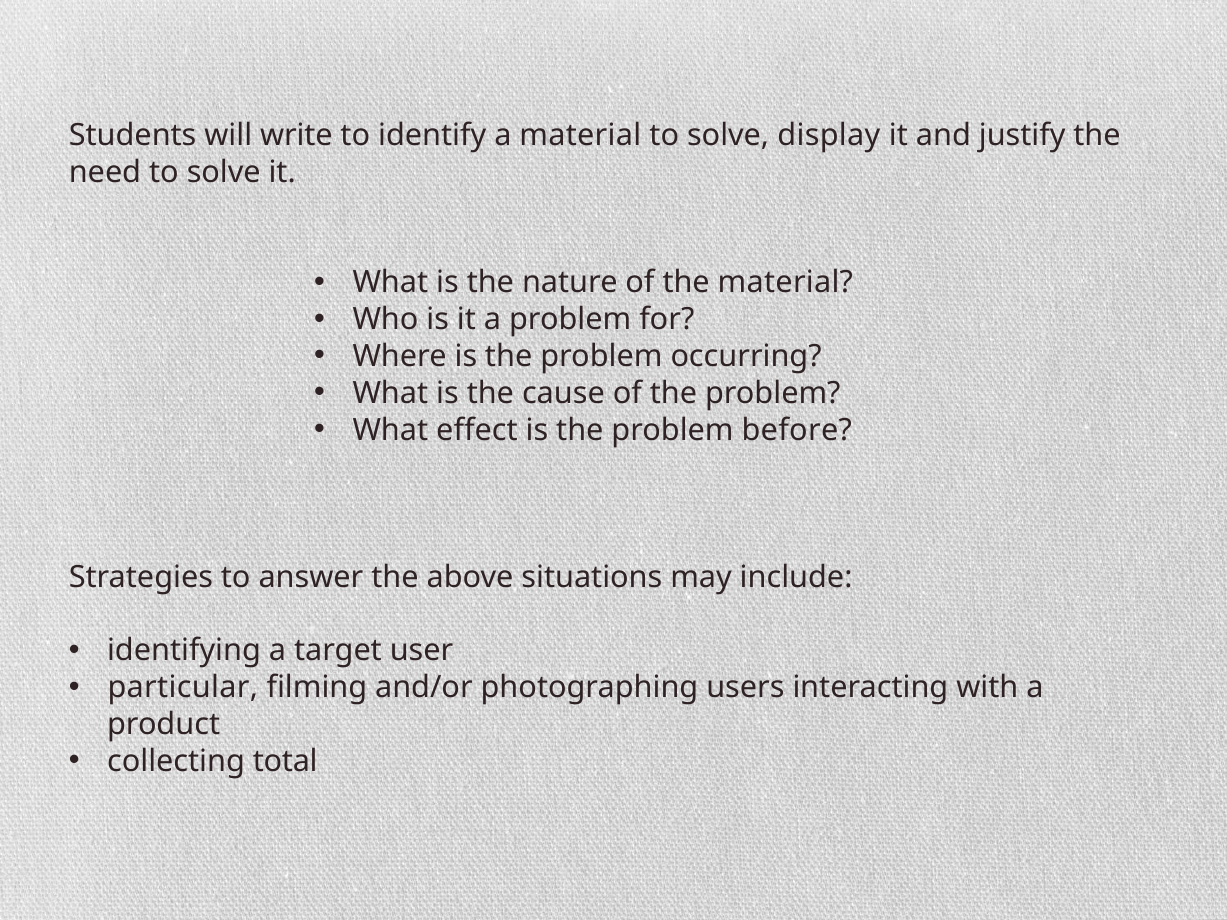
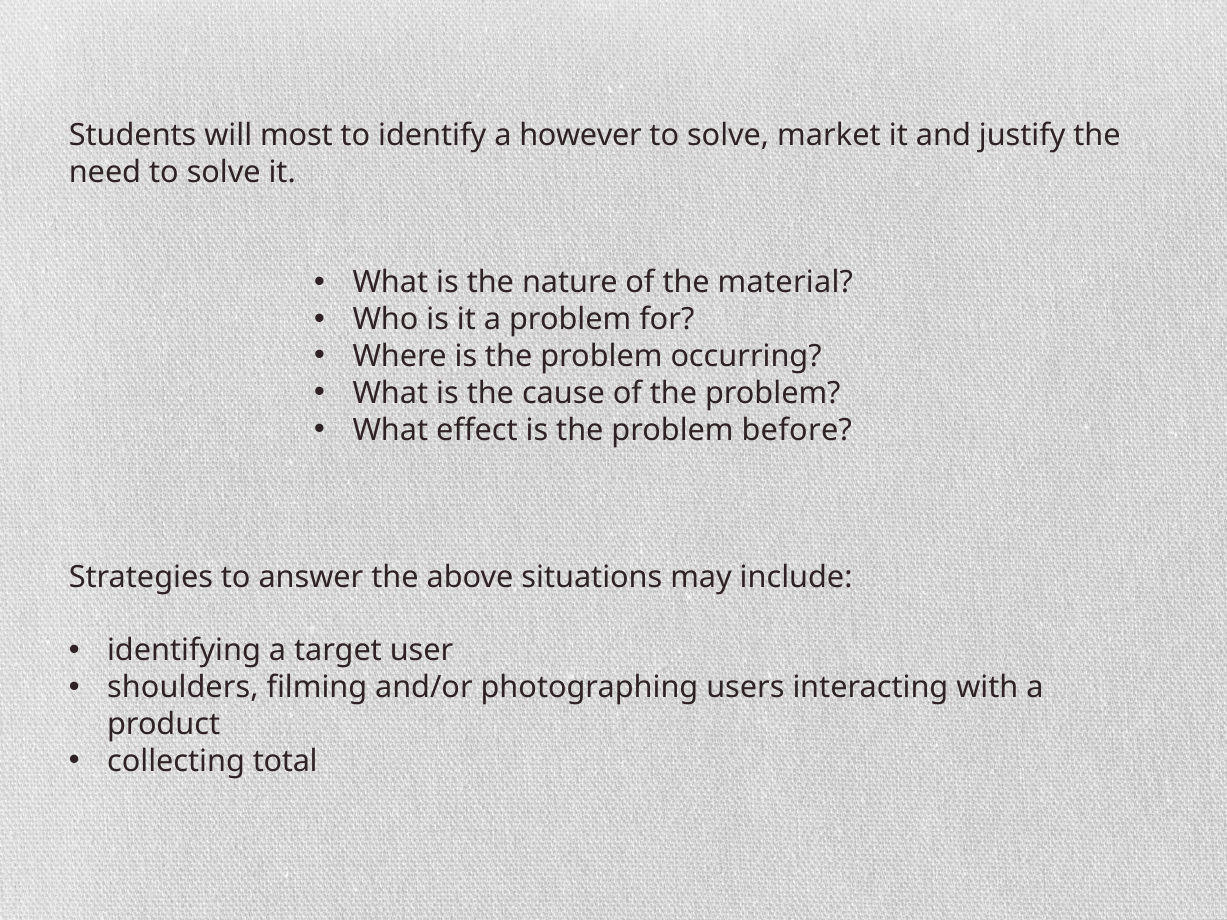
write: write -> most (296, 136)
a material: material -> however (581, 136)
display: display -> market (829, 136)
particular: particular -> shoulders (183, 688)
